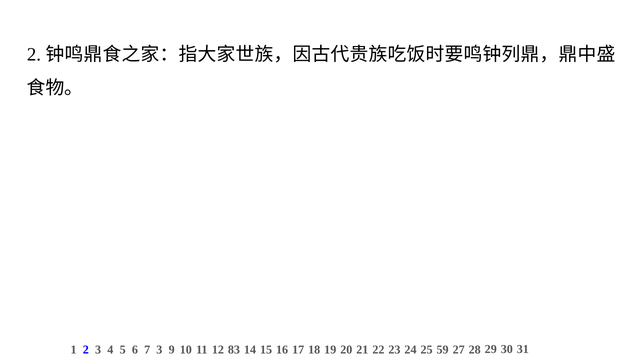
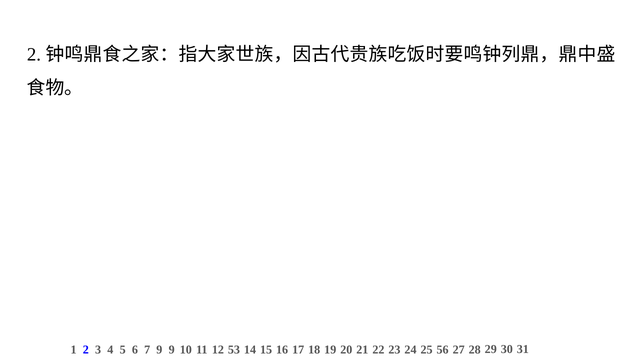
7 3: 3 -> 9 (159, 349)
83: 83 -> 53 (234, 349)
59: 59 -> 56 (443, 349)
